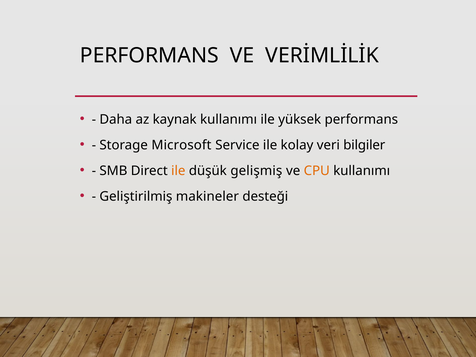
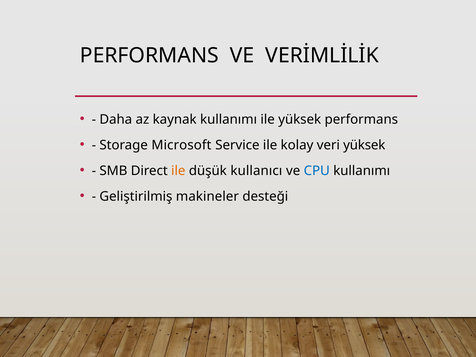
veri bilgiler: bilgiler -> yüksek (364, 145)
gelişmiş: gelişmiş -> kullanıcı (256, 171)
CPU colour: orange -> blue (317, 171)
